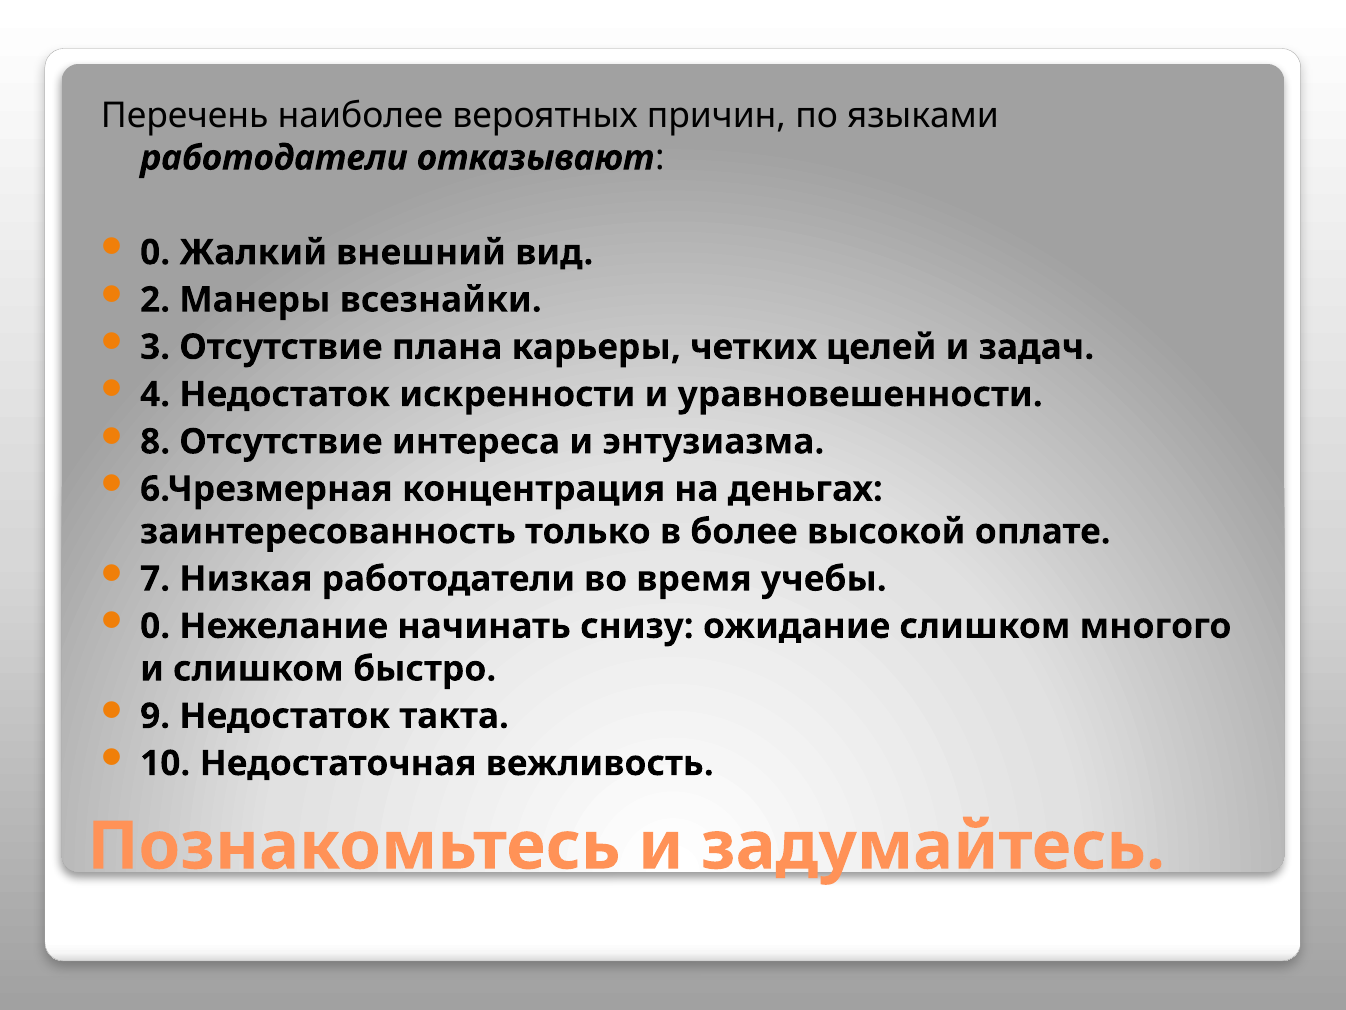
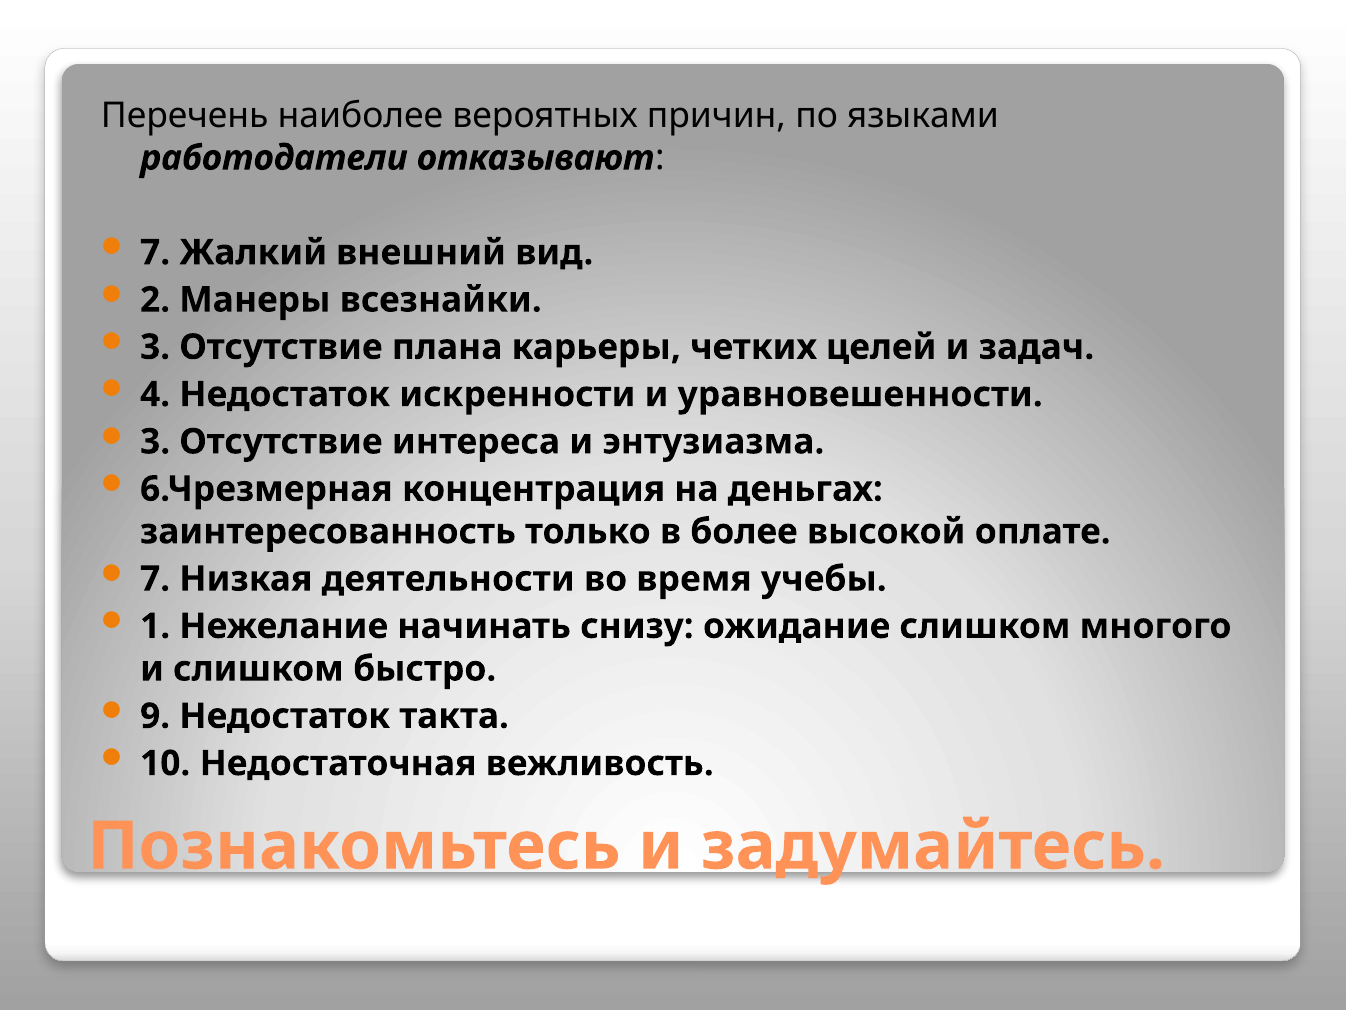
0: 0 -> 7 (155, 252)
8: 8 -> 3 (155, 442)
Низкая работодатели: работодатели -> деятельности (448, 579)
0: 0 -> 1 (155, 626)
